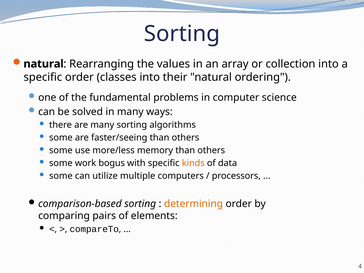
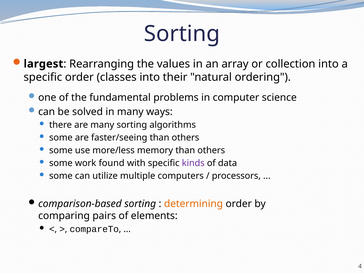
natural: natural -> largest (43, 64)
bogus: bogus -> found (112, 163)
kinds colour: orange -> purple (193, 163)
